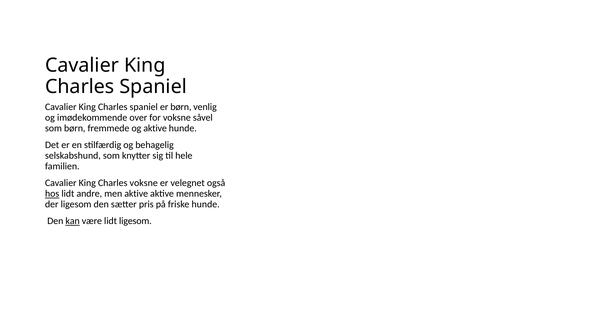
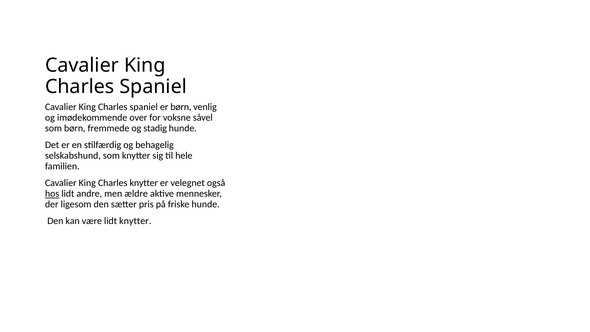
og aktive: aktive -> stadig (155, 128)
Charles voksne: voksne -> knytter (144, 183)
men aktive: aktive -> ældre (136, 194)
kan underline: present -> none (73, 221)
lidt ligesom: ligesom -> knytter (135, 221)
